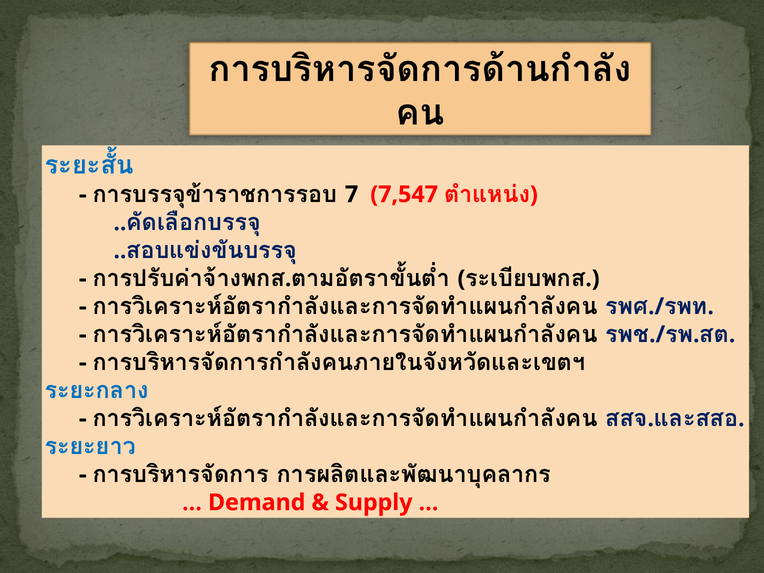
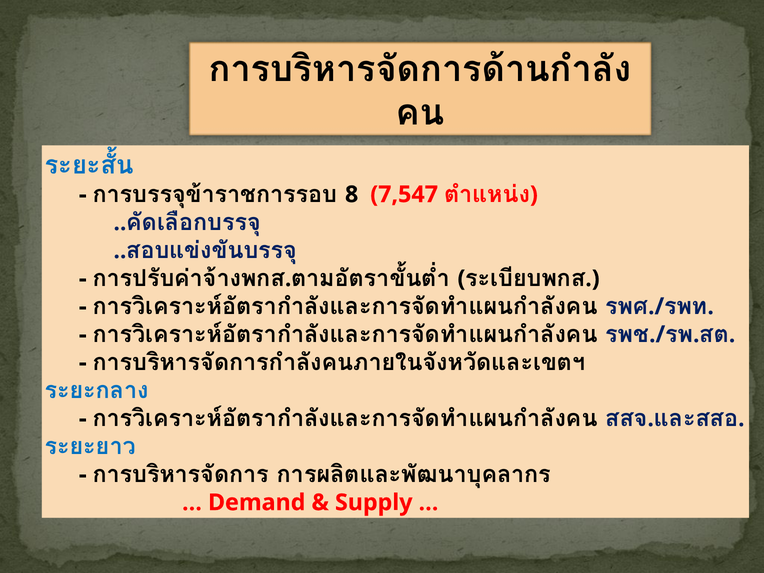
7: 7 -> 8 (352, 194)
